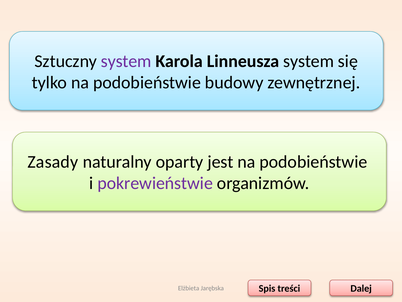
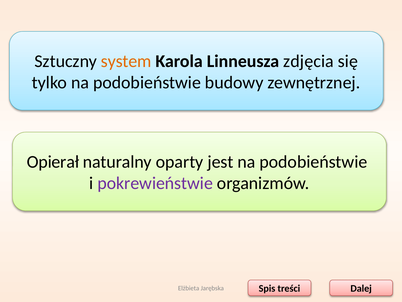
system colour: purple -> orange (126, 61)
Linneusza system: system -> zdjęcia (309, 61)
Zasady: Zasady -> Opierał (53, 162)
